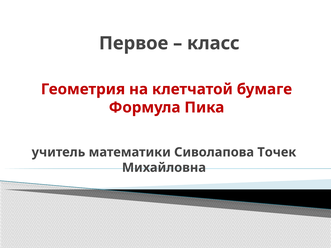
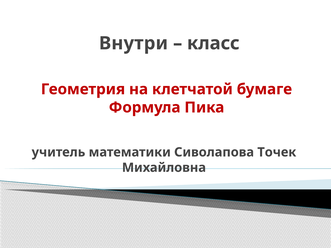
Первое: Первое -> Внутри (133, 43)
